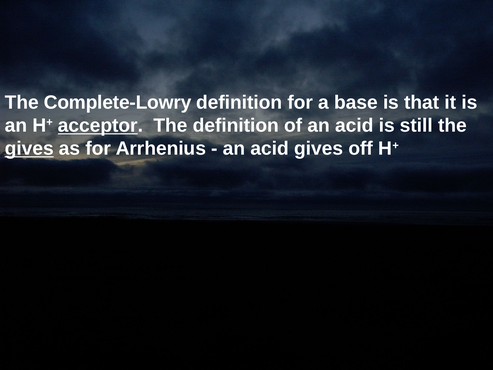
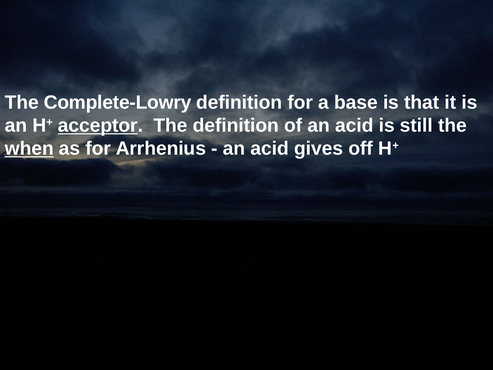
gives: gives -> when (29, 148)
